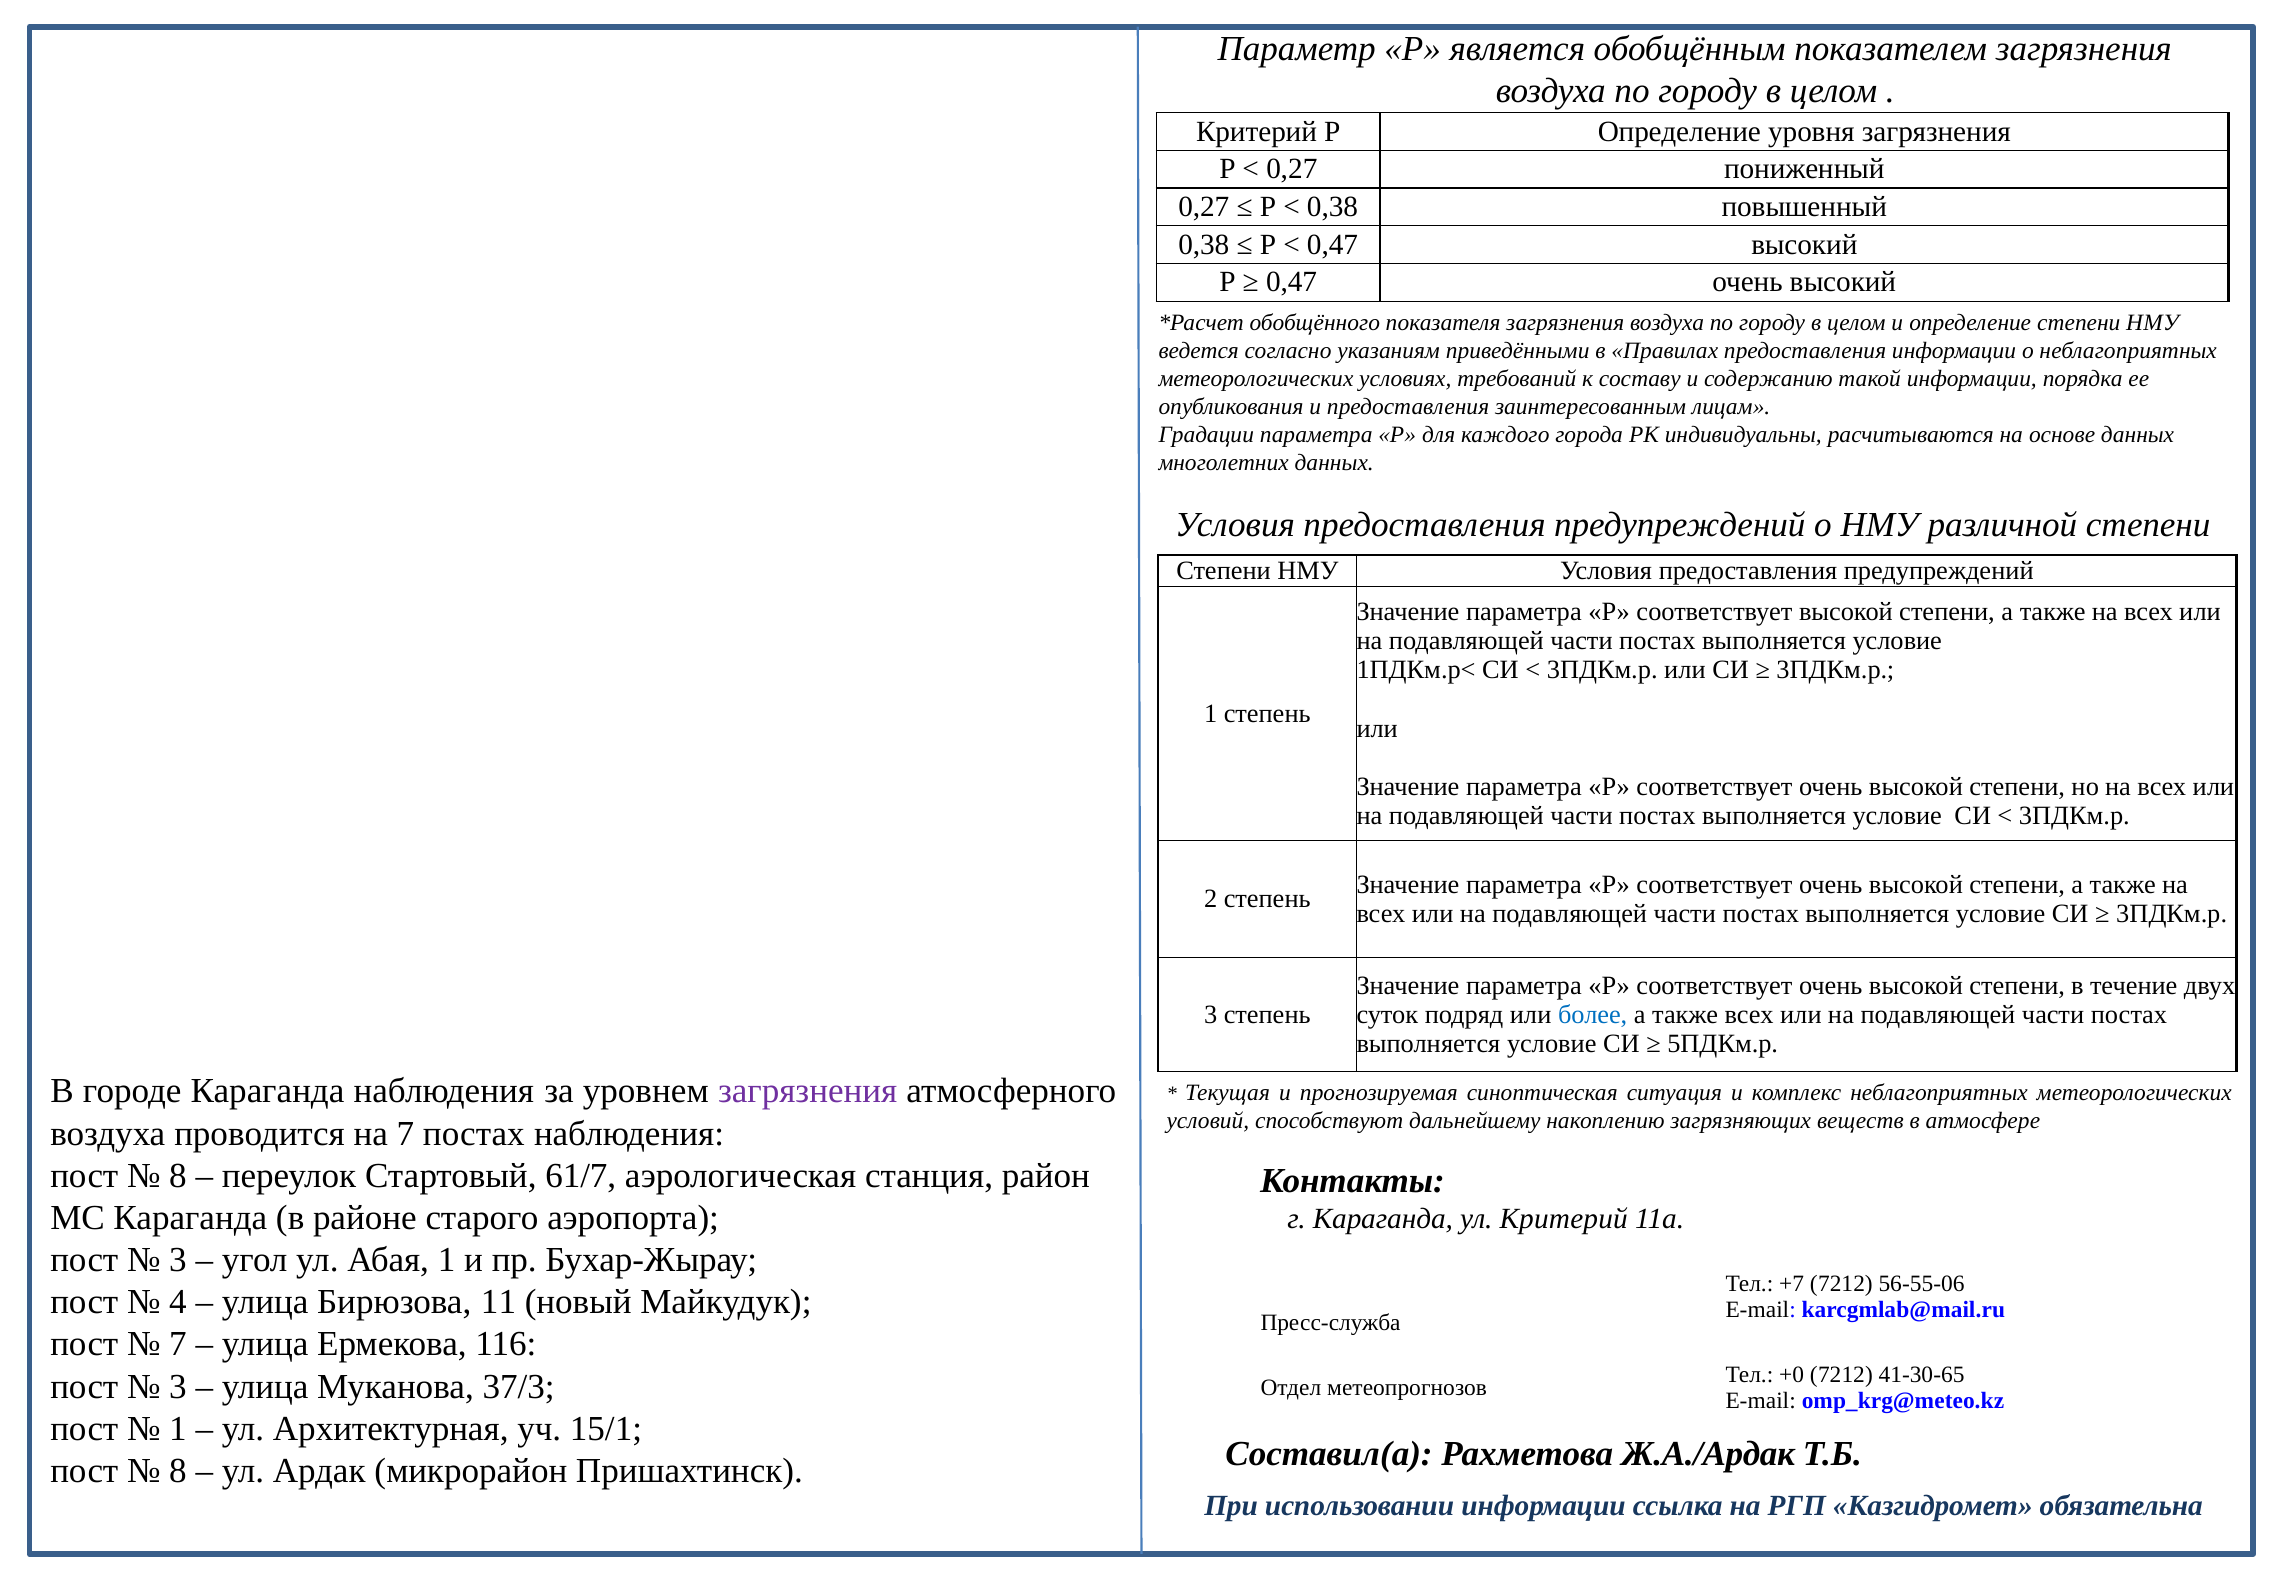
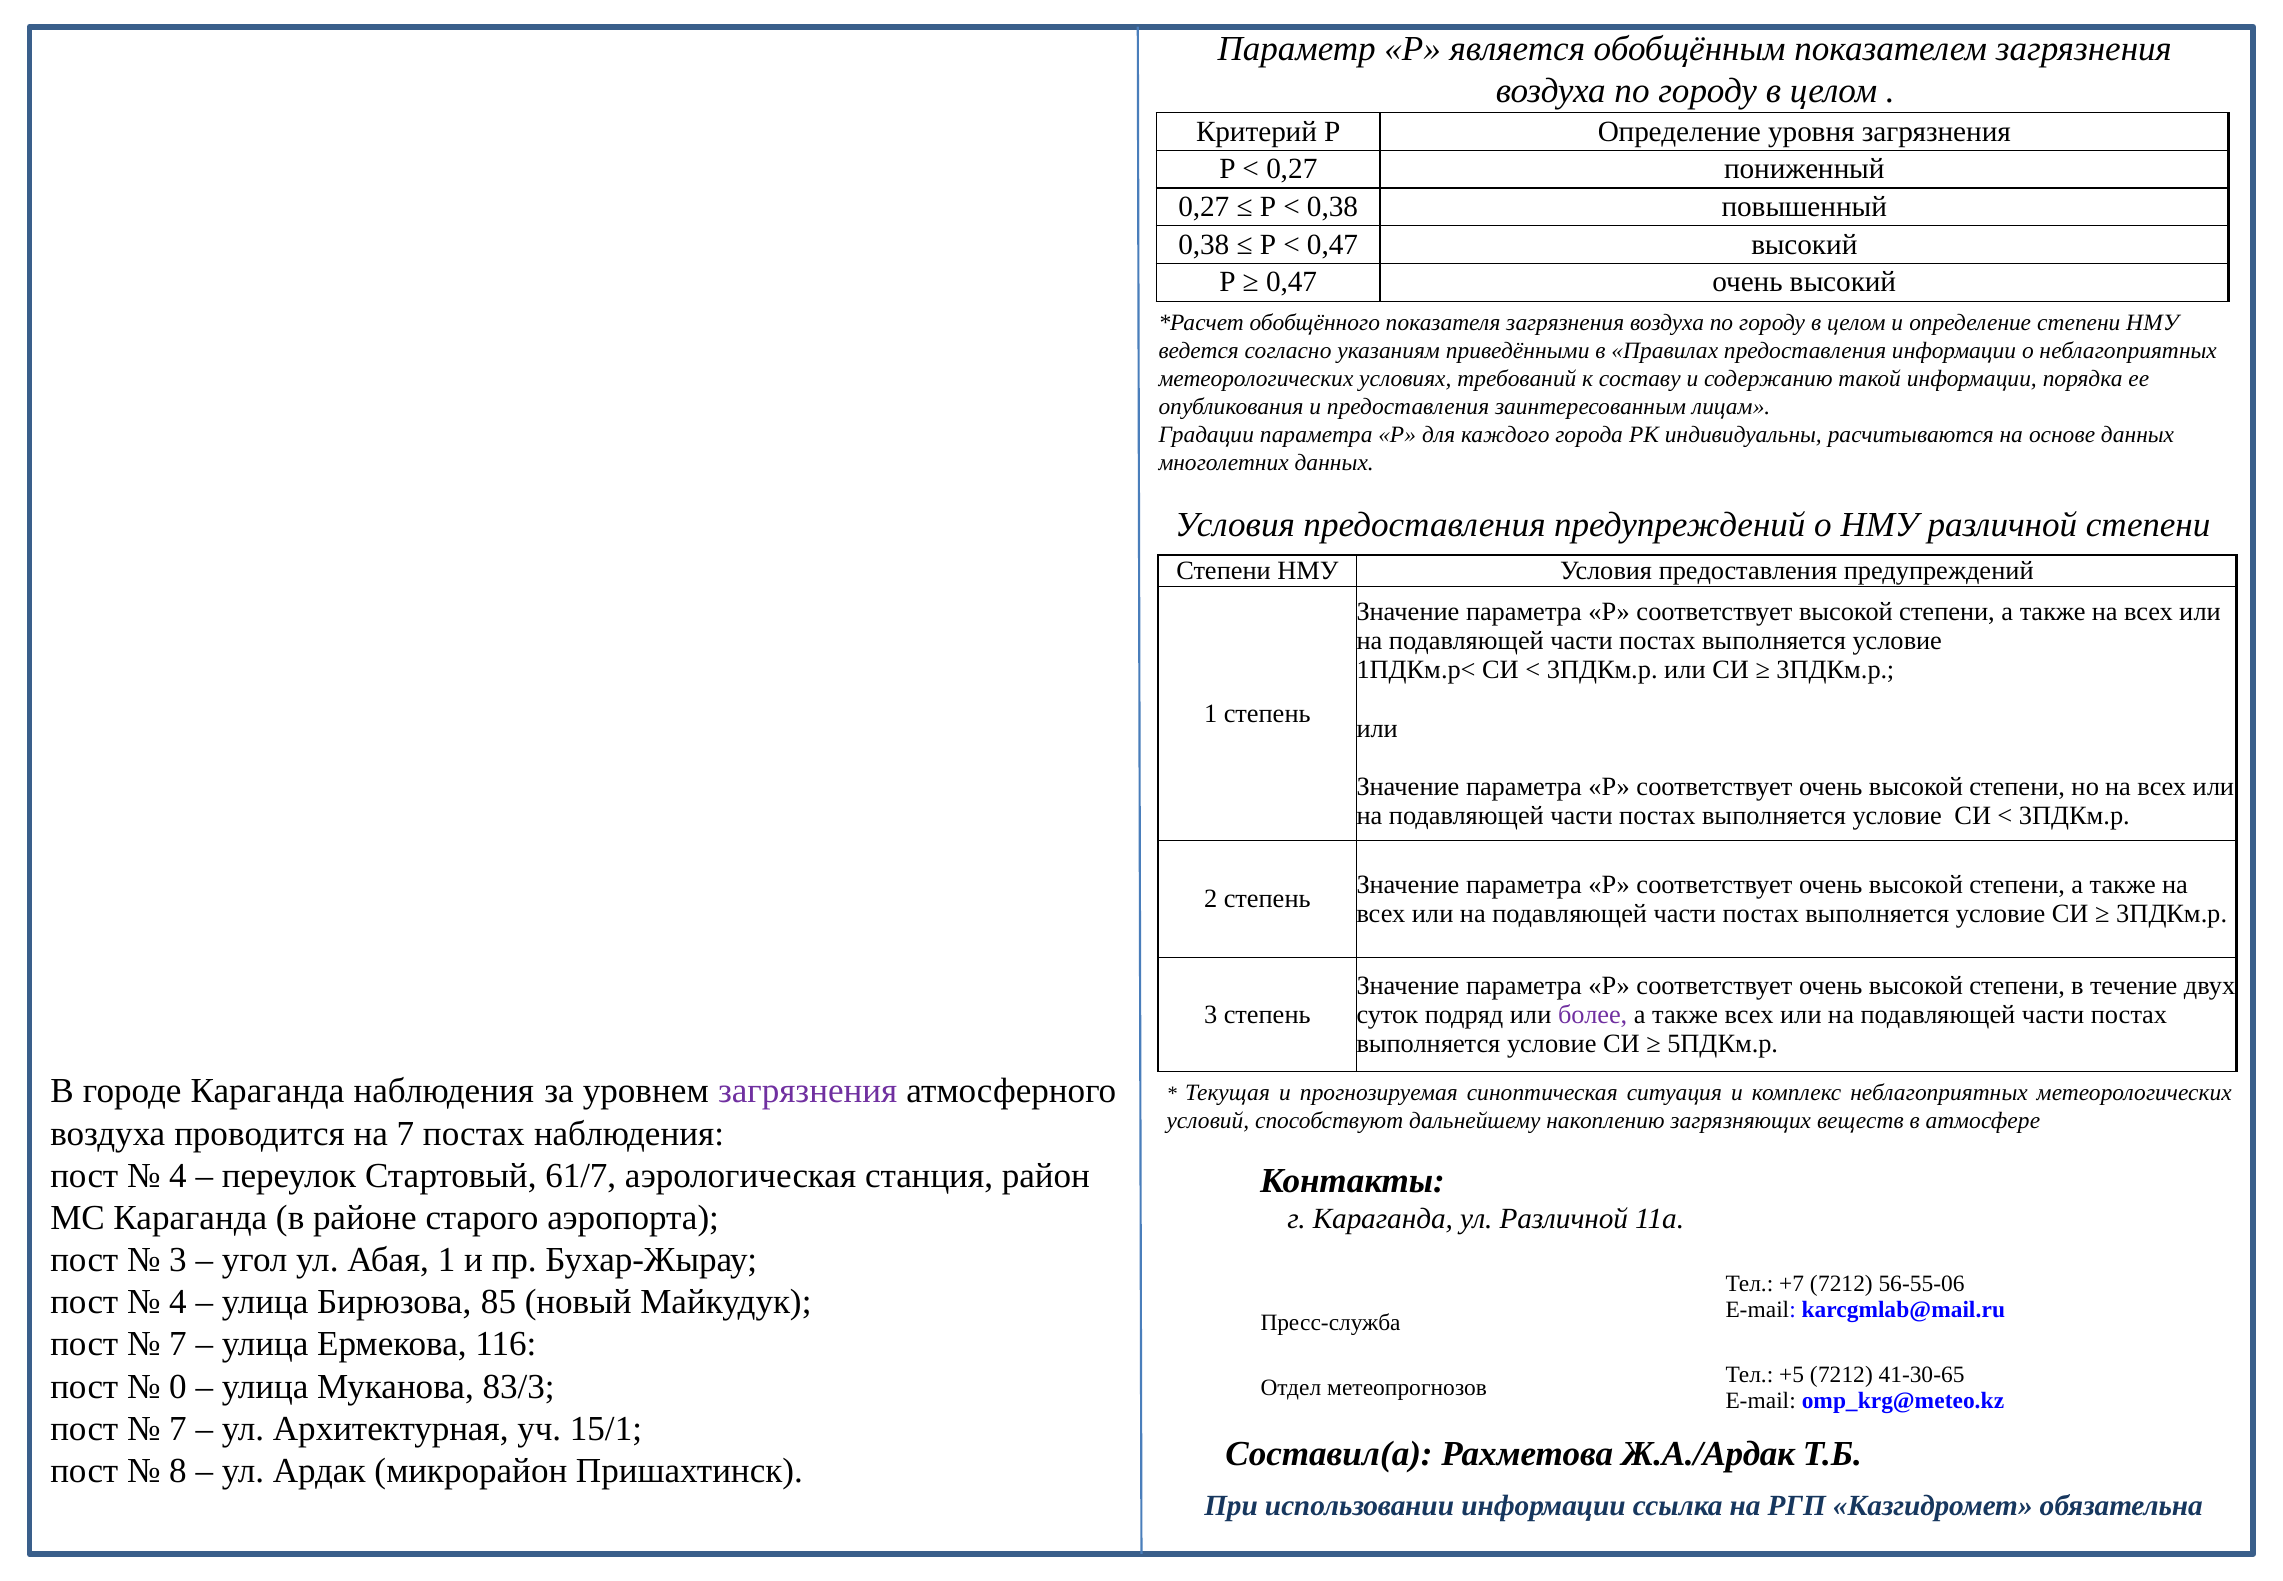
более colour: blue -> purple (1593, 1014)
8: 8 -> 4 (178, 1175)
ул Критерий: Критерий -> Различной (1564, 1219)
11: 11 -> 85 (499, 1302)
+0: +0 -> +5 (1792, 1375)
3: 3 -> 0 (178, 1386)
37/3: 37/3 -> 83/3 (519, 1386)
1: 1 -> 7 (178, 1428)
